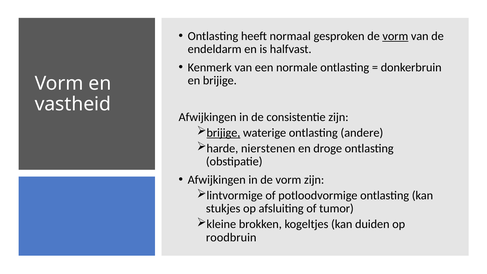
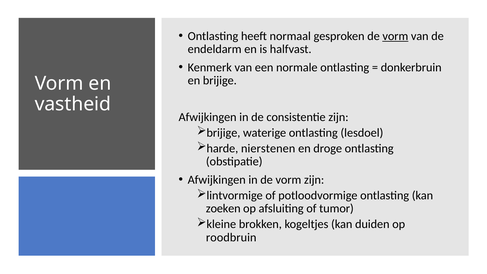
brijige underline: present -> none (223, 133)
andere: andere -> lesdoel (362, 133)
stukjes: stukjes -> zoeken (223, 209)
